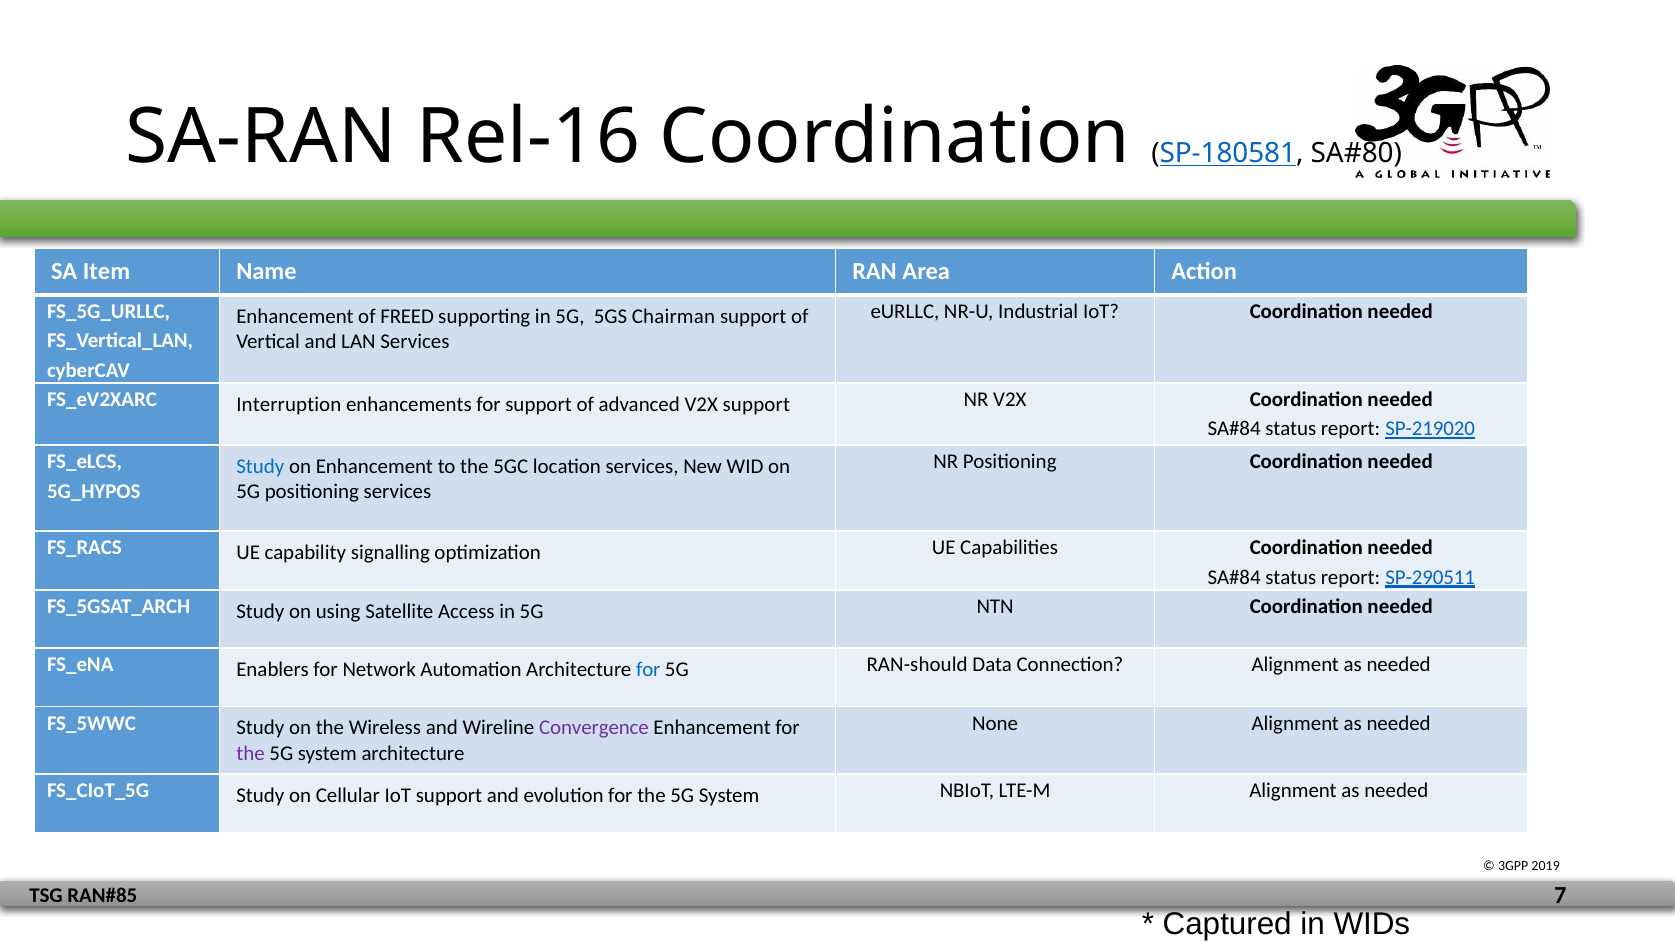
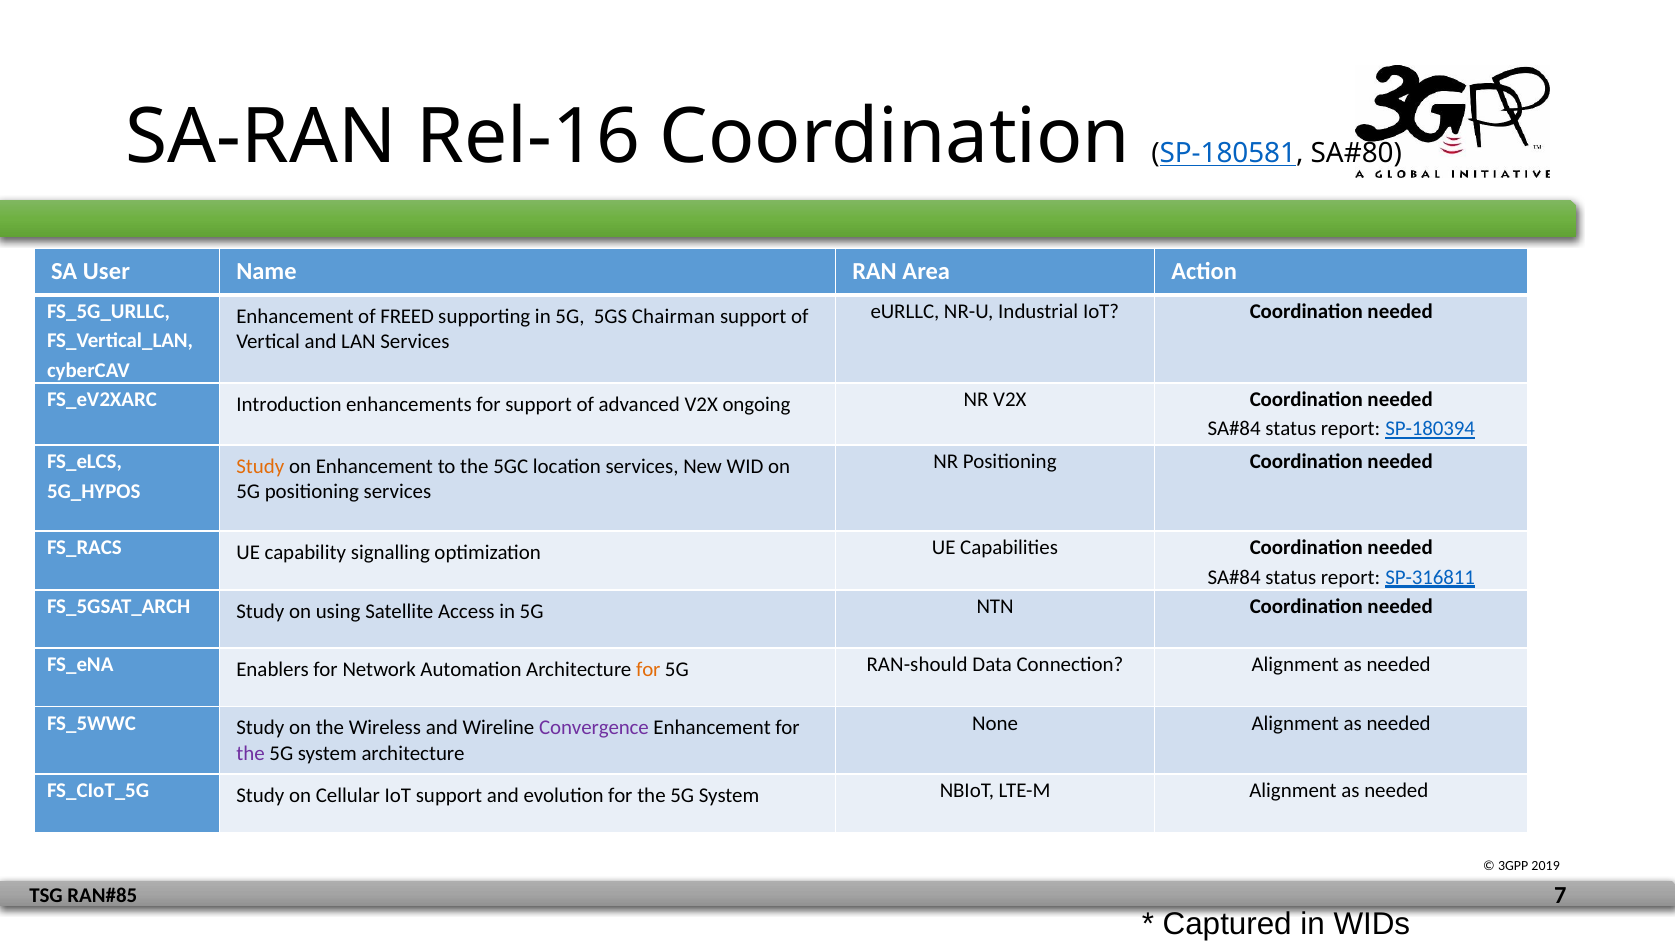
Item: Item -> User (106, 272)
Interruption: Interruption -> Introduction (289, 404)
V2X support: support -> ongoing (756, 404)
SP-219020: SP-219020 -> SP-180394 (1430, 429)
Study colour: blue -> orange (260, 467)
SP-290511: SP-290511 -> SP-316811 (1430, 577)
for colour: blue -> orange (648, 670)
